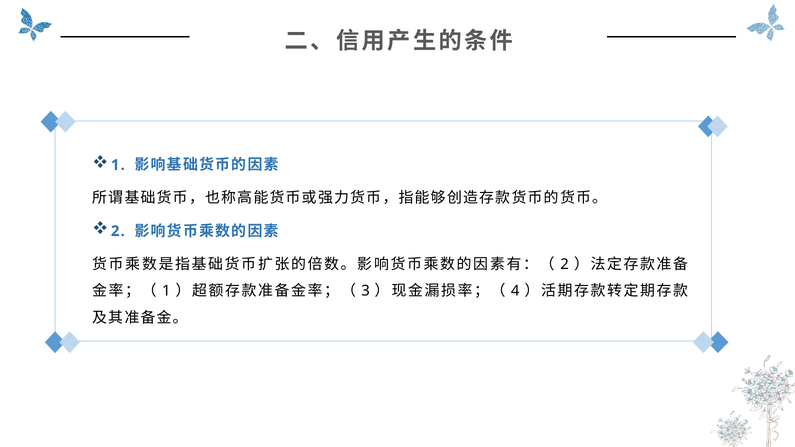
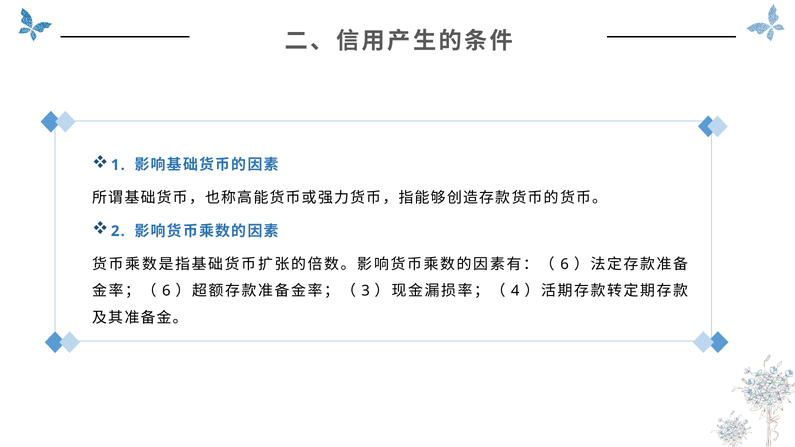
2: 2 -> 6 (565, 264)
1: 1 -> 6 (166, 291)
